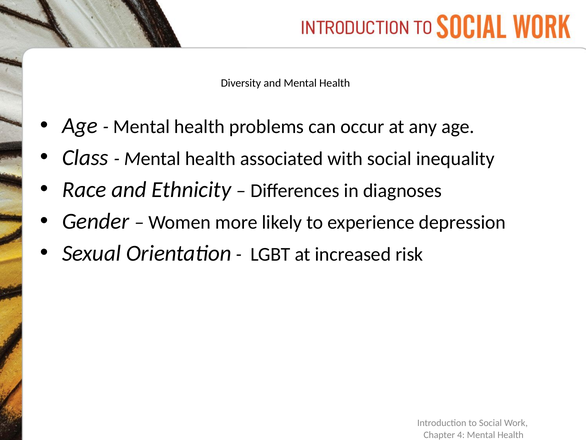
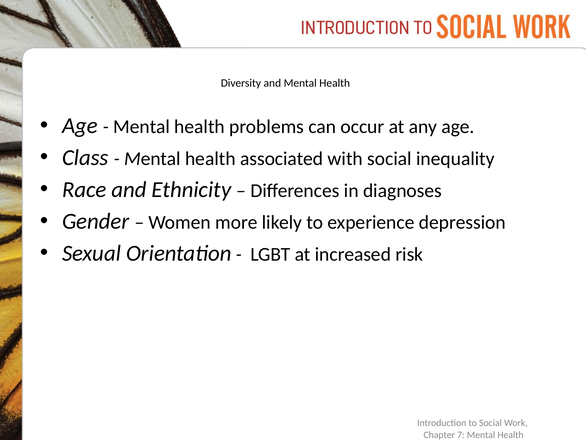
4: 4 -> 7 (461, 434)
